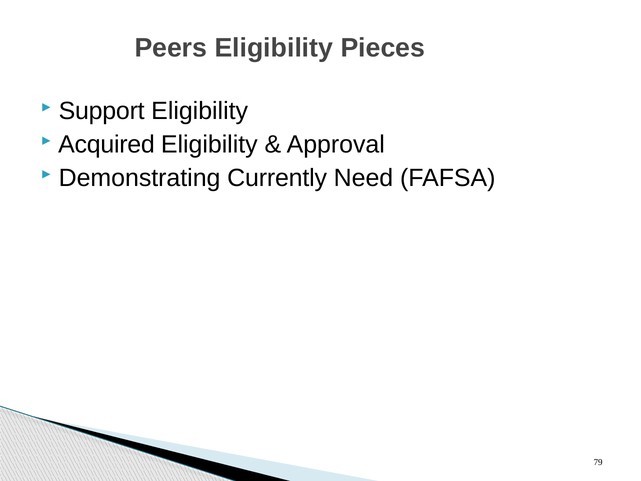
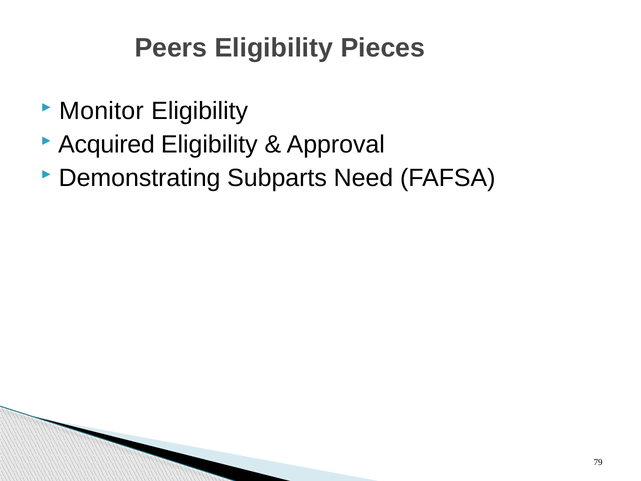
Support: Support -> Monitor (101, 111)
Currently: Currently -> Subparts (277, 178)
